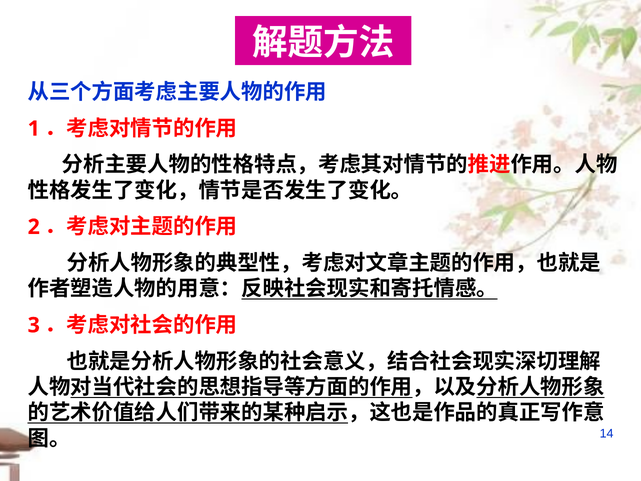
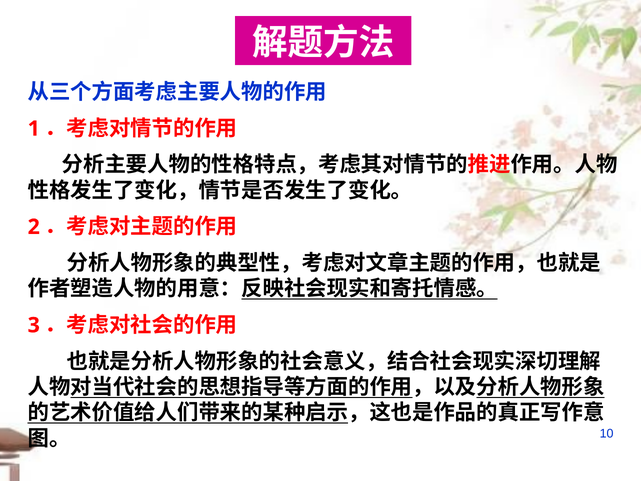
14: 14 -> 10 (607, 434)
